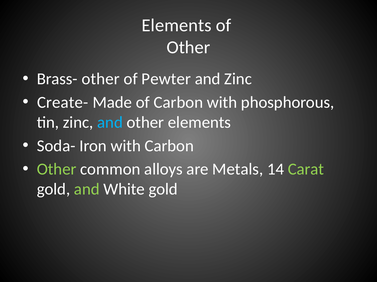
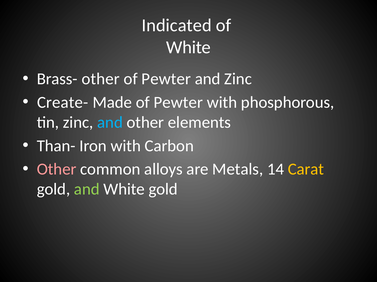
Elements: Elements -> Indicated (177, 25)
Other: Other -> White (189, 47)
Made of Carbon: Carbon -> Pewter (178, 103)
Soda-: Soda- -> Than- (56, 146)
Other colour: light green -> pink (57, 170)
Carat colour: light green -> yellow (306, 170)
